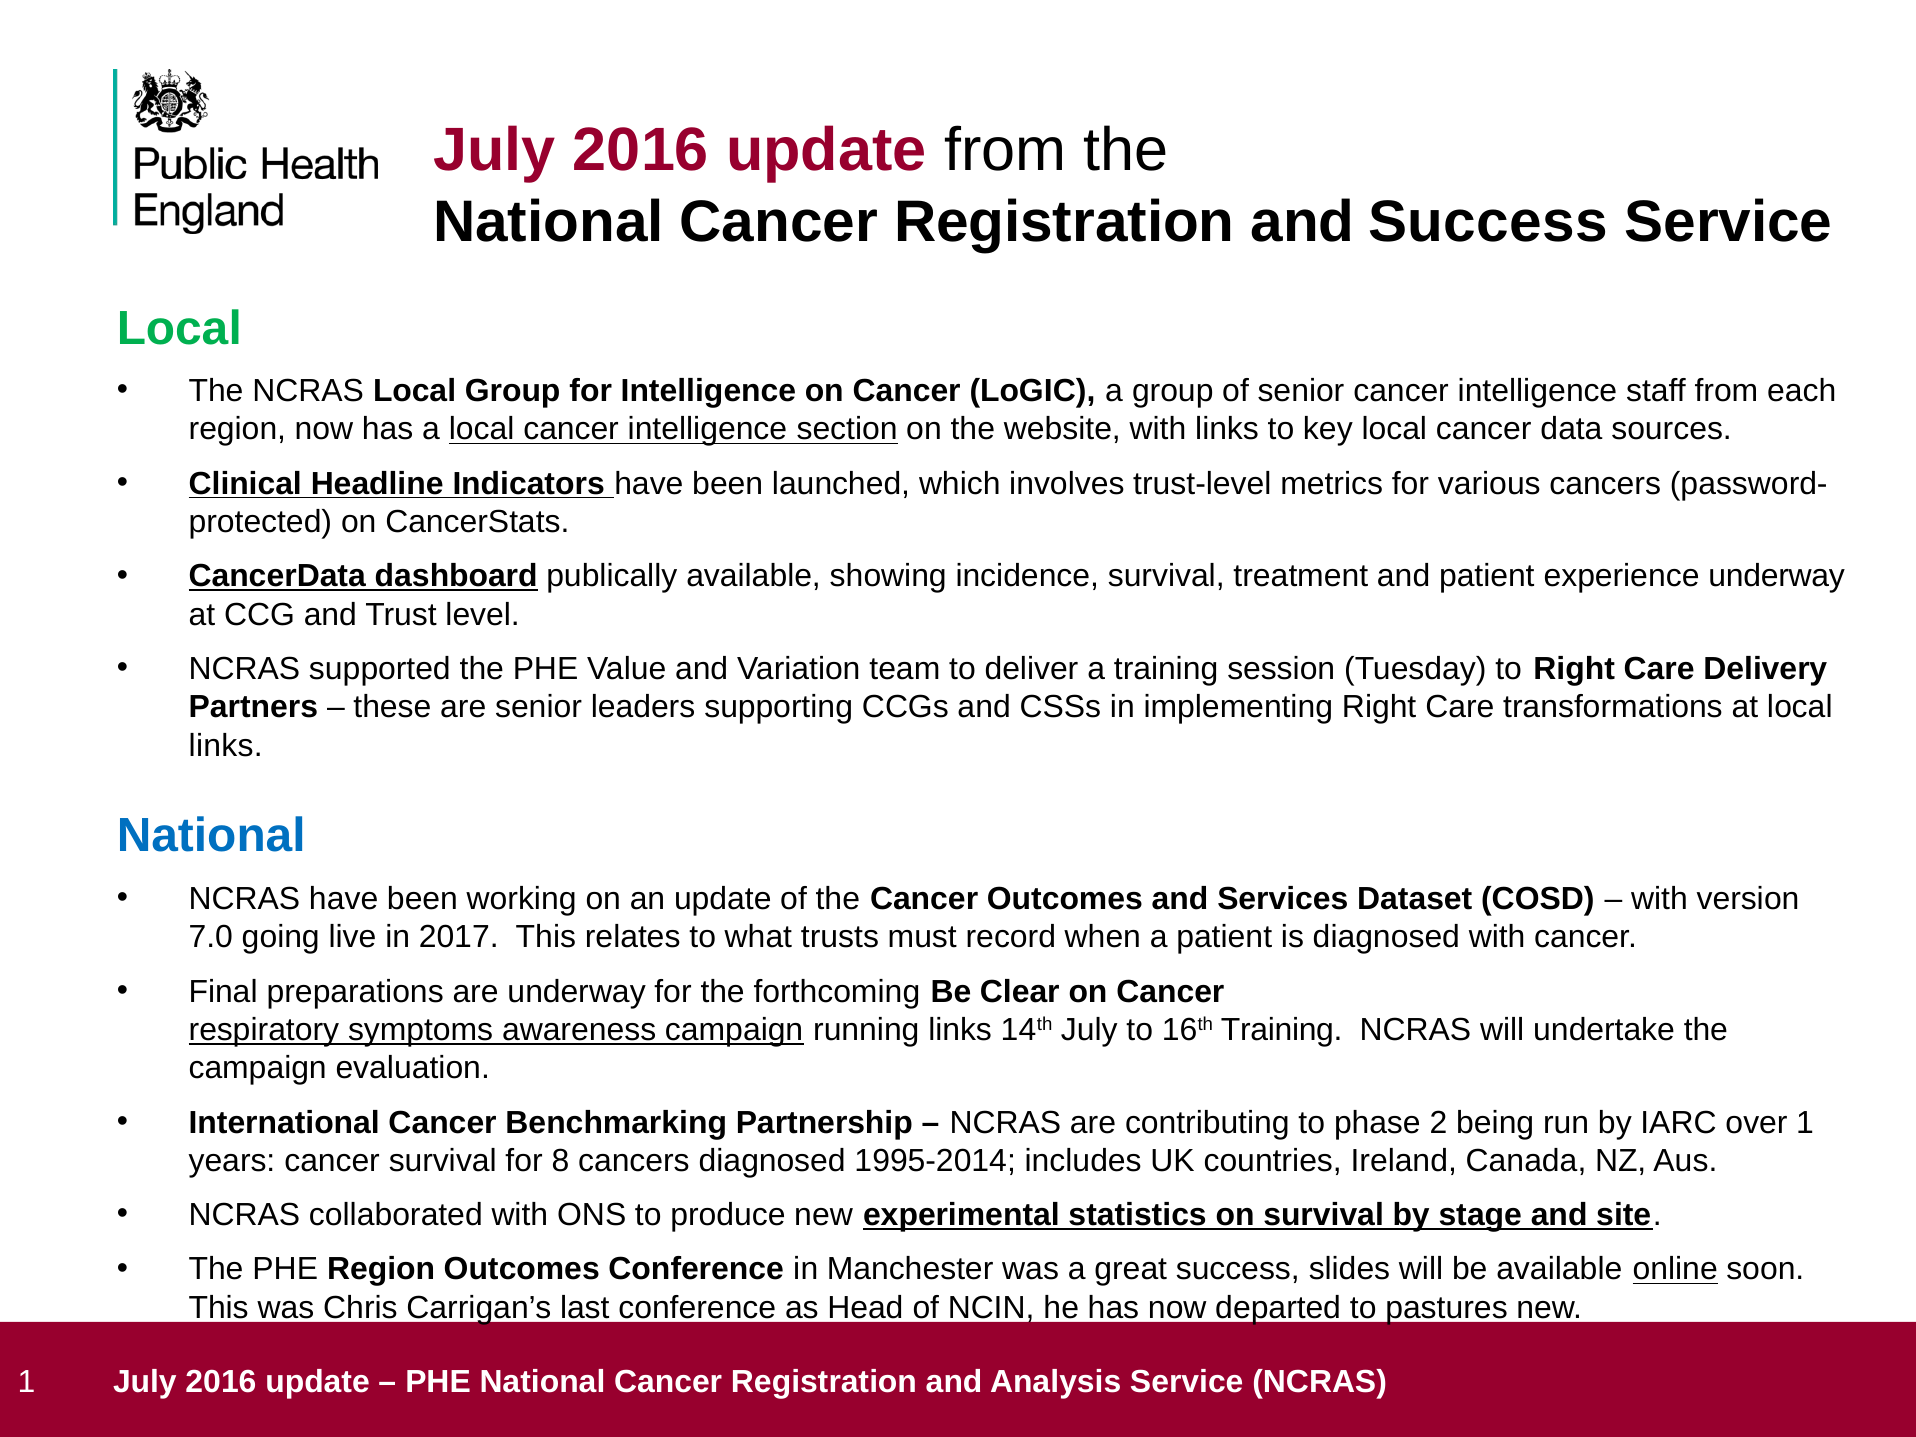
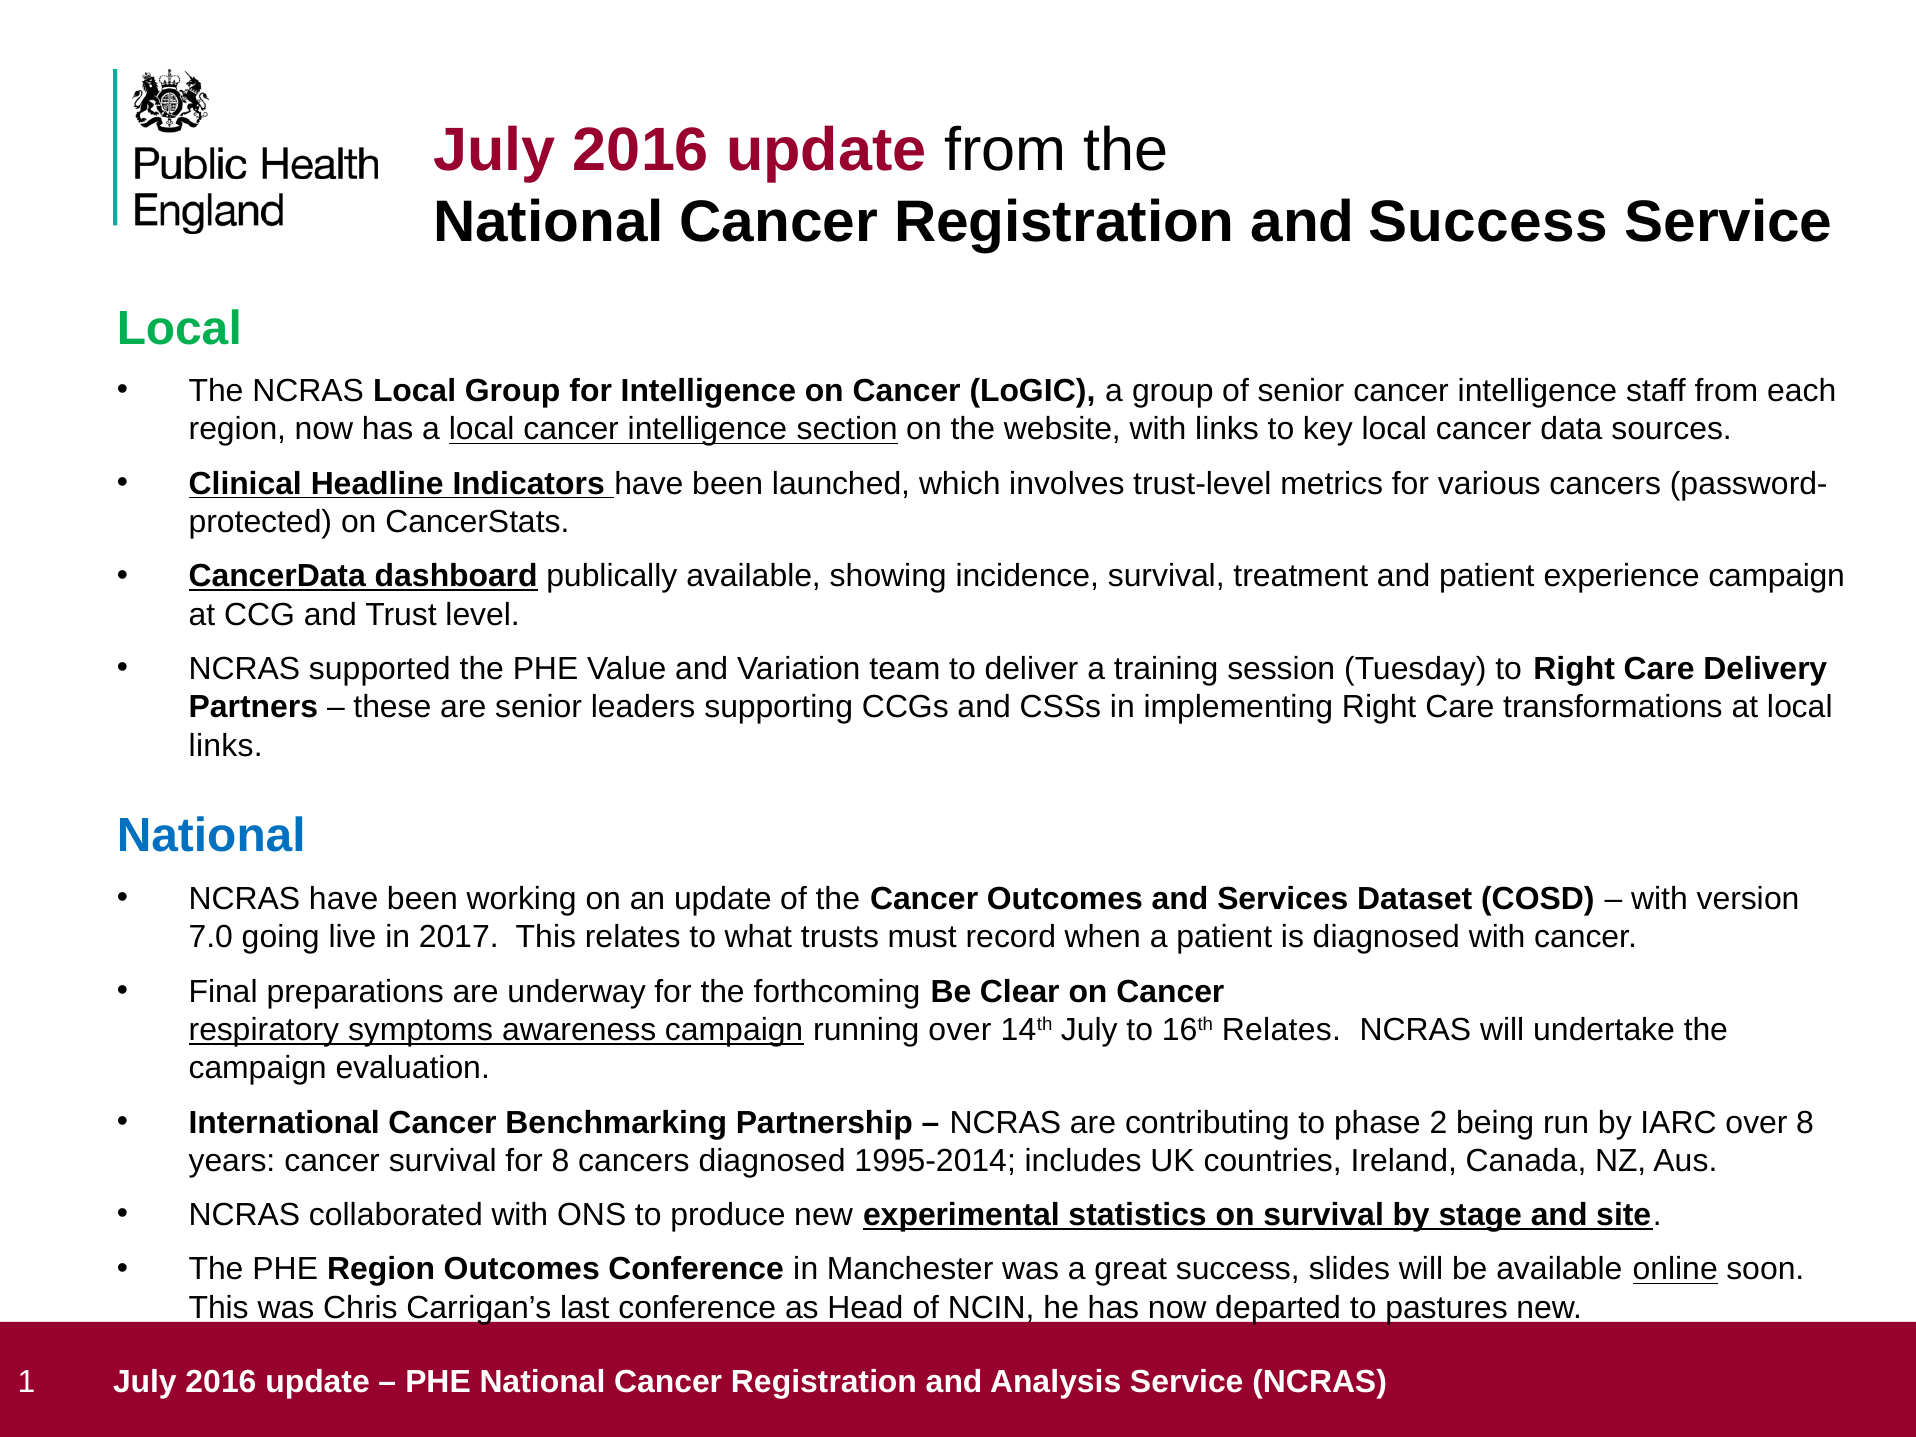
experience underway: underway -> campaign (1777, 576)
running links: links -> over (960, 1030)
16th Training: Training -> Relates (1281, 1030)
over 1: 1 -> 8 (1805, 1122)
